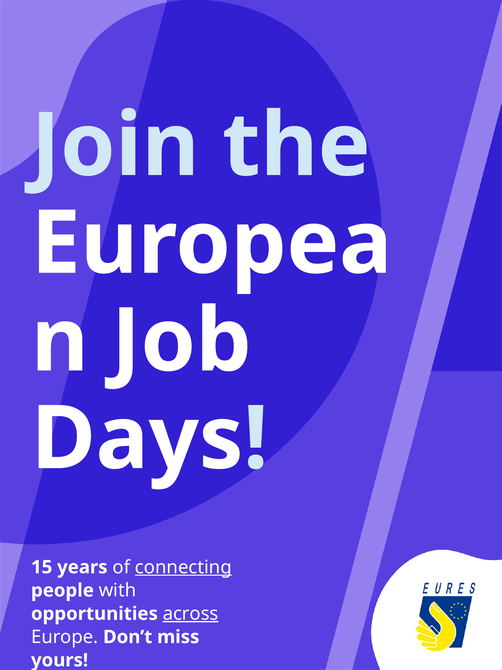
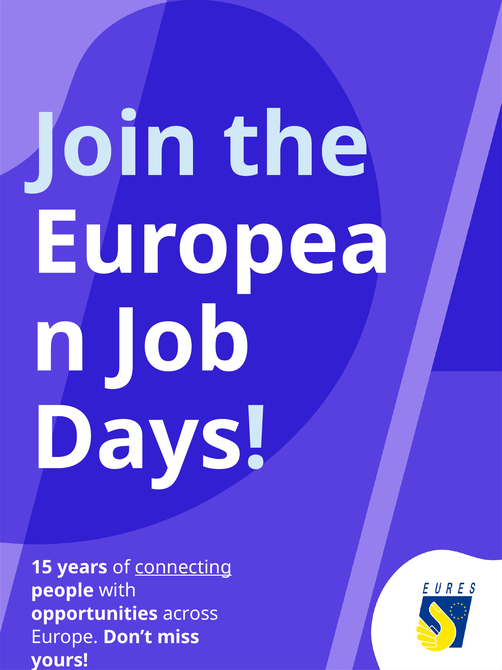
across underline: present -> none (191, 613)
